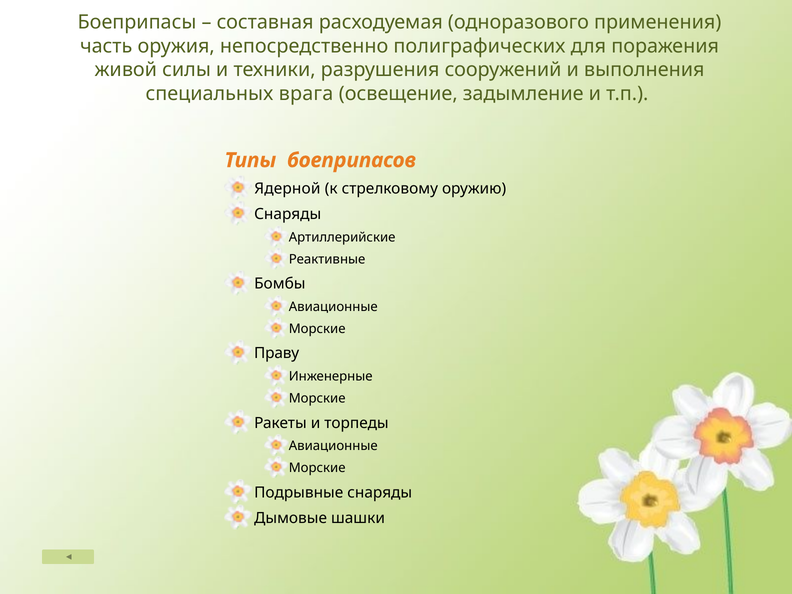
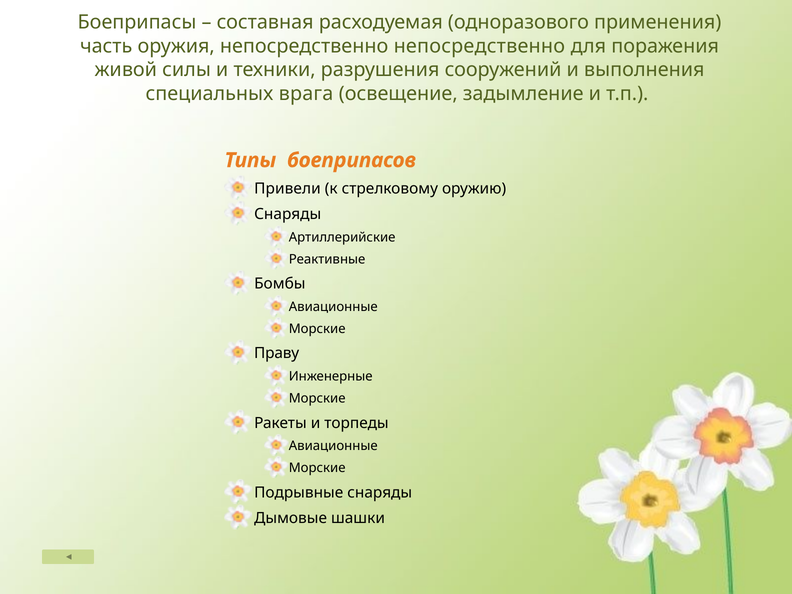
непосредственно полиграфических: полиграфических -> непосредственно (479, 46)
Ядерной: Ядерной -> Привели (287, 189)
